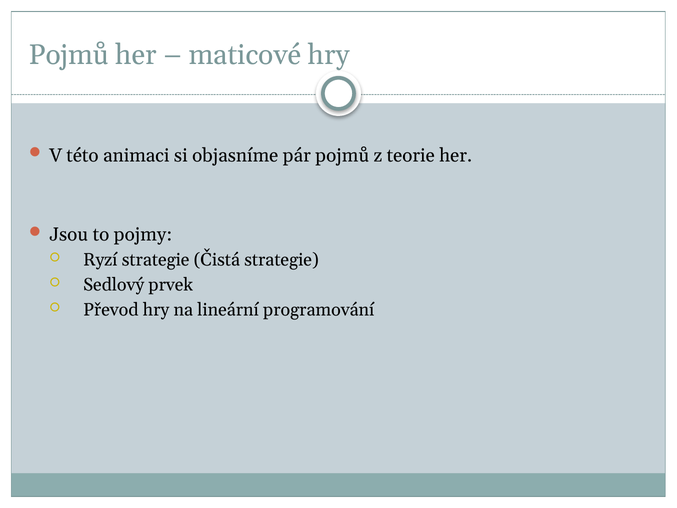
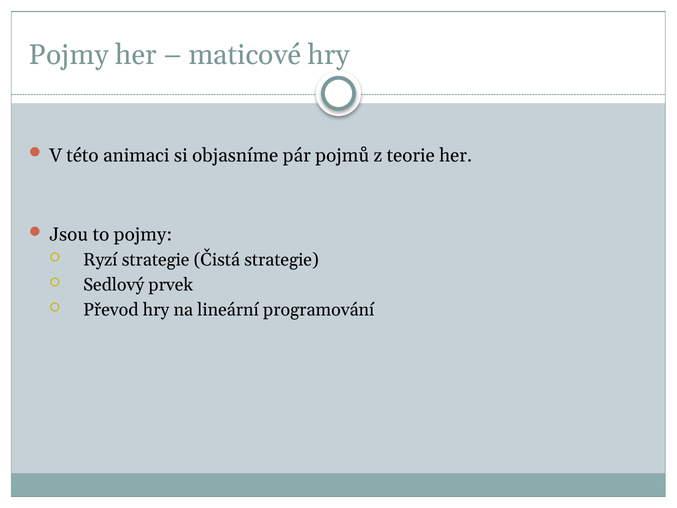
Pojmů: Pojmů -> Pojmy (69, 55)
